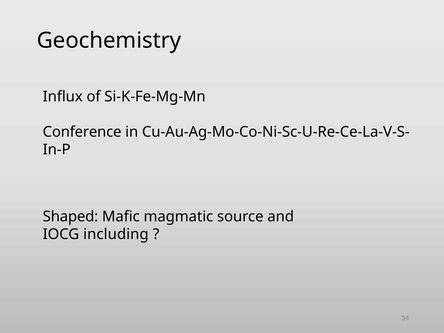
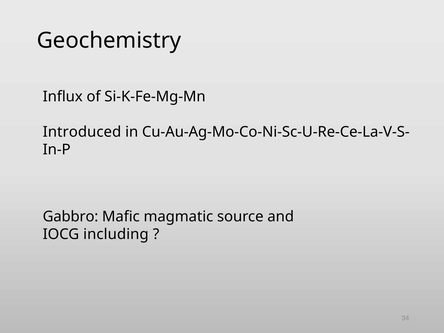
Conference: Conference -> Introduced (82, 132)
Shaped: Shaped -> Gabbro (71, 217)
